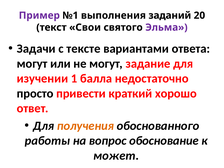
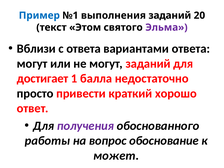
Пример colour: purple -> blue (39, 15)
Свои: Свои -> Этом (85, 27)
Задачи: Задачи -> Вблизи (36, 49)
с тексте: тексте -> ответа (84, 49)
могут задание: задание -> заданий (148, 64)
изучении: изучении -> достигает (43, 79)
получения colour: orange -> purple (85, 126)
